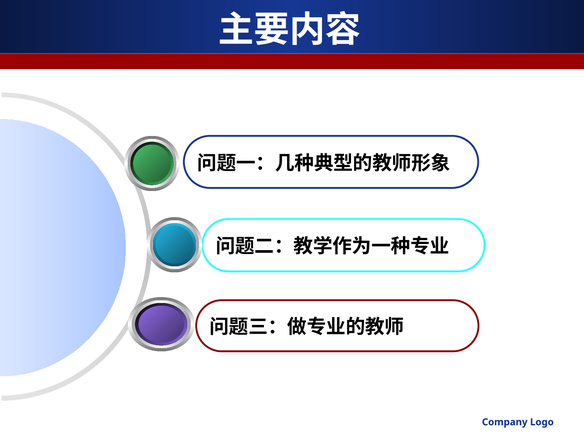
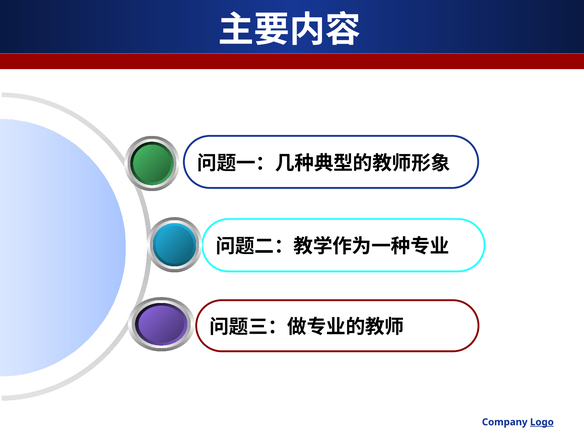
Logo underline: none -> present (542, 422)
